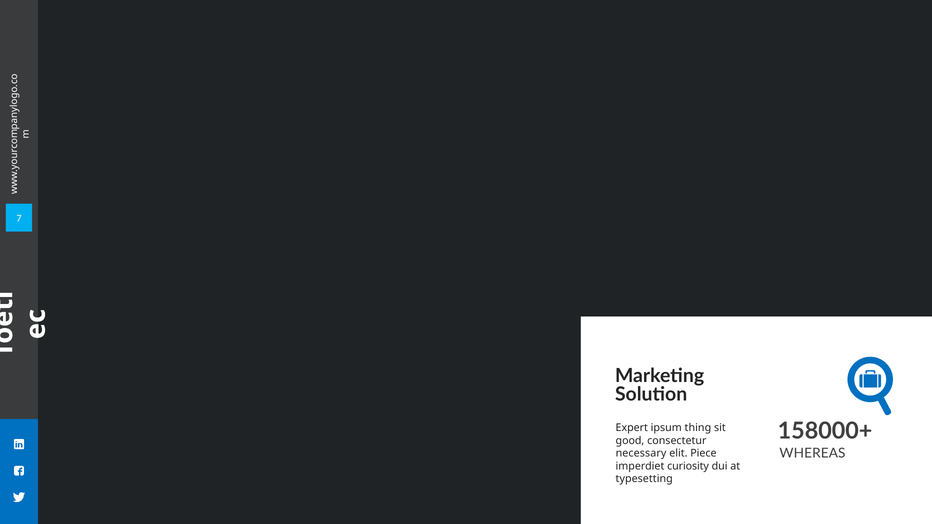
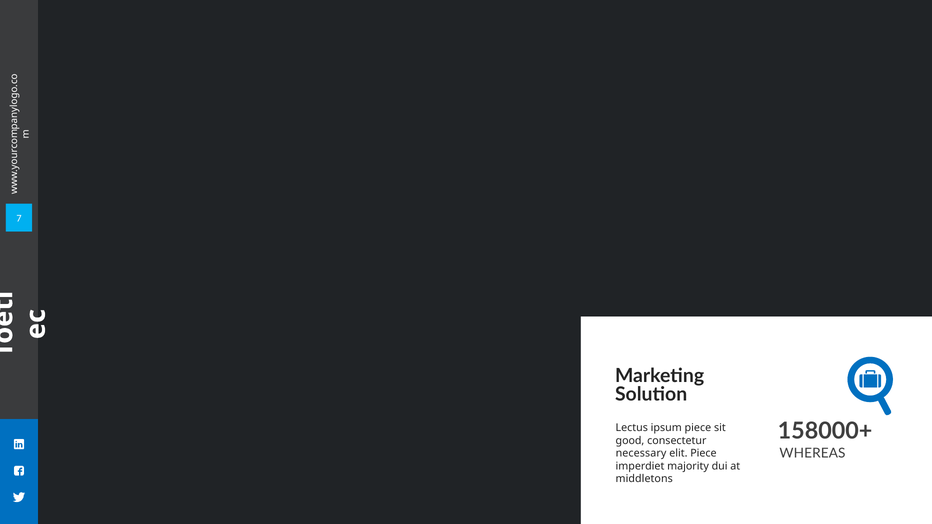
Expert: Expert -> Lectus (632, 428)
ipsum thing: thing -> piece (698, 428)
curiosity: curiosity -> majority (688, 466)
typesetting: typesetting -> middletons (644, 479)
